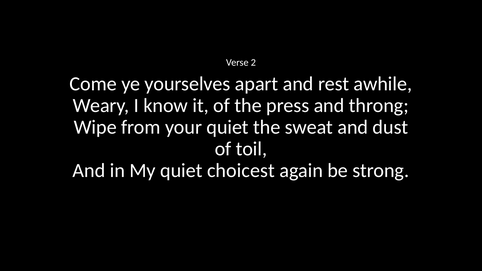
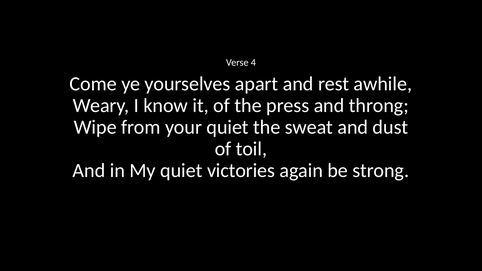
2: 2 -> 4 (253, 63)
choicest: choicest -> victories (241, 171)
